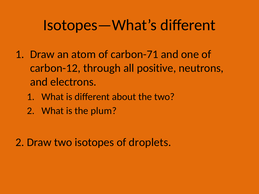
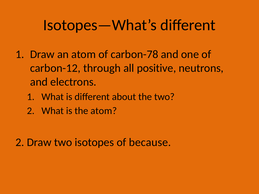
carbon-71: carbon-71 -> carbon-78 (134, 54)
the plum: plum -> atom (104, 111)
droplets: droplets -> because (150, 142)
